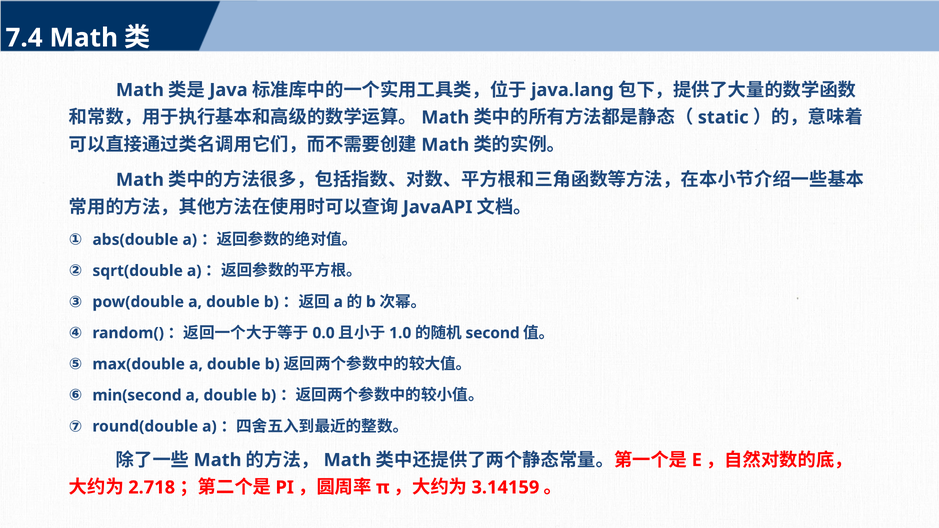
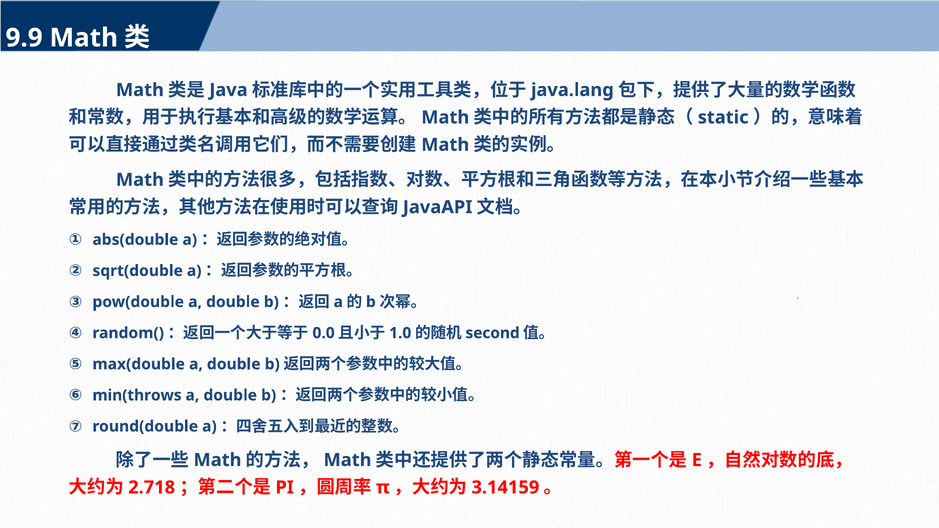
7.4: 7.4 -> 9.9 (24, 38)
min(second: min(second -> min(throws (137, 395)
